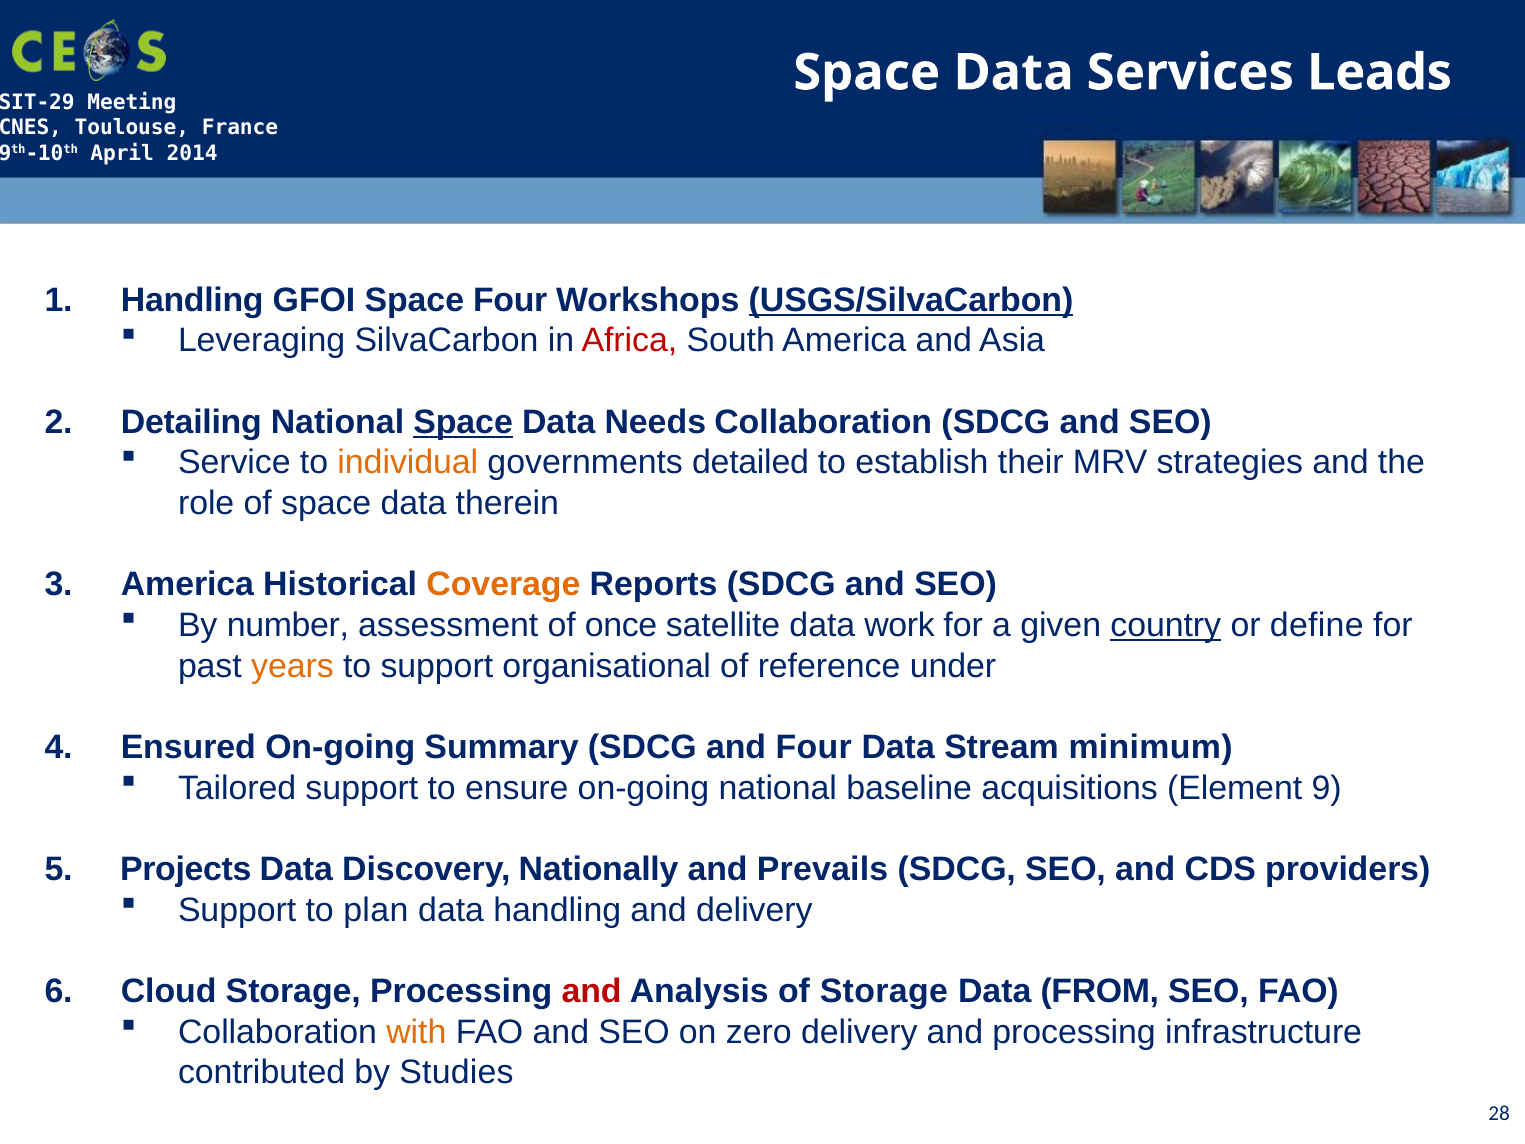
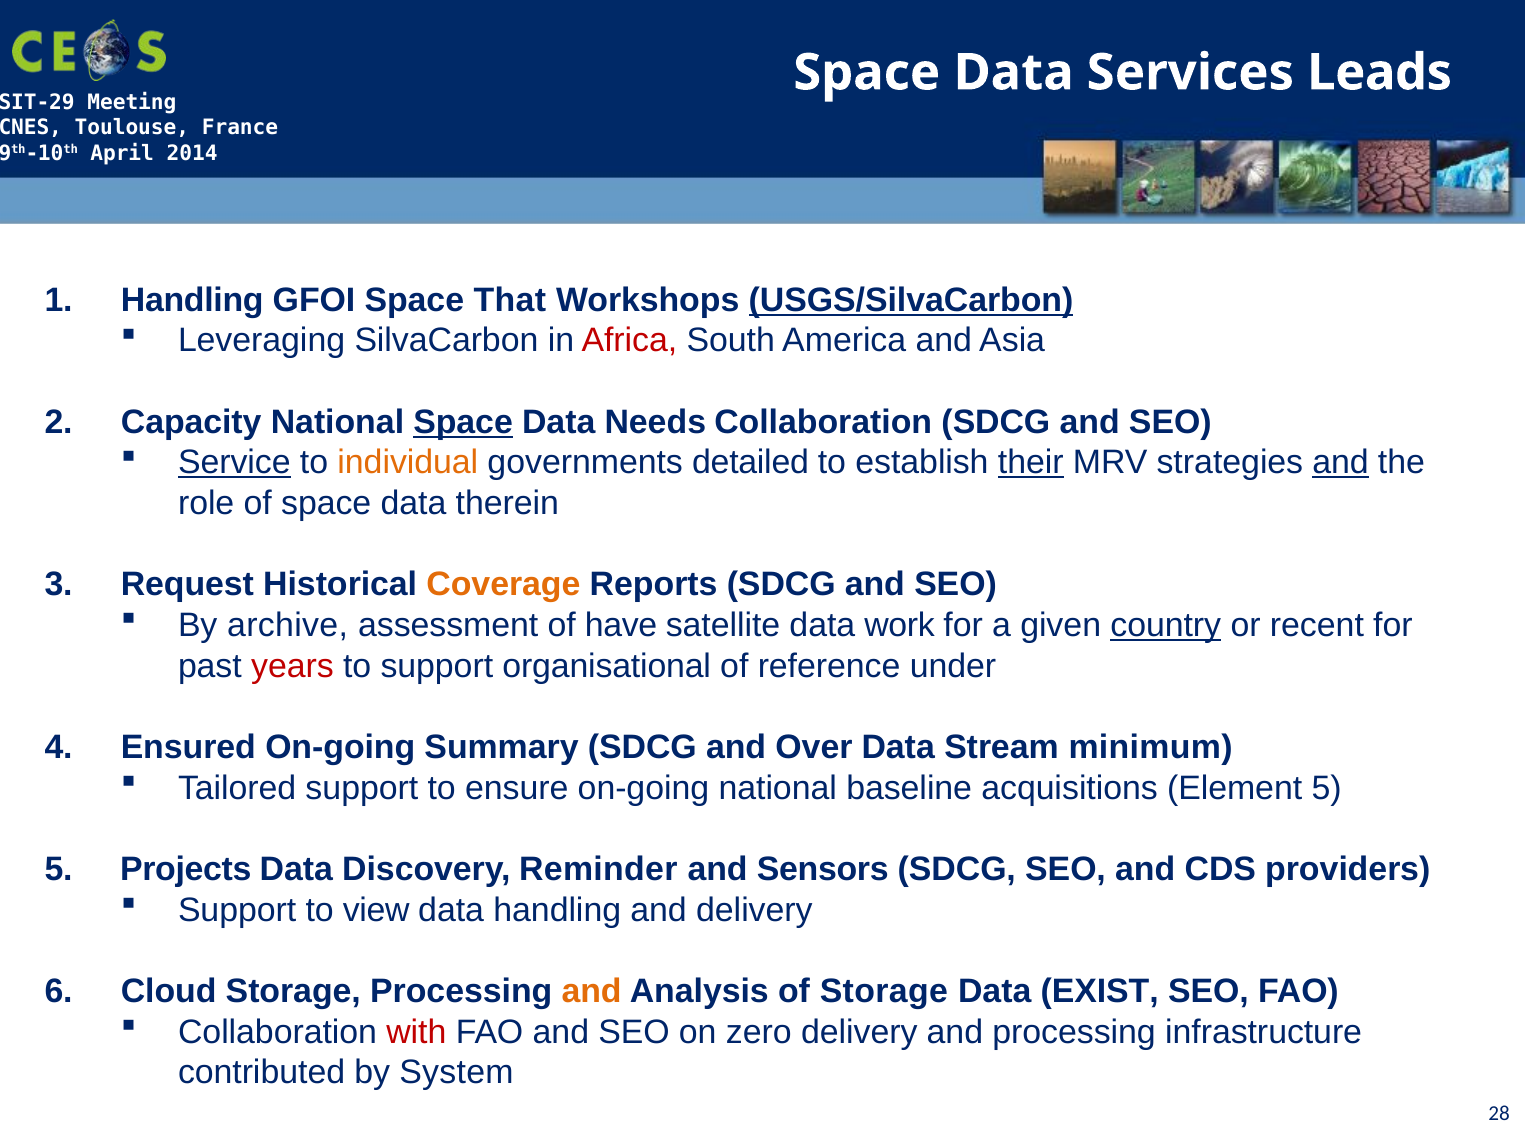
Space Four: Four -> That (510, 300)
Detailing: Detailing -> Capacity (191, 422)
Service underline: none -> present (234, 463)
their underline: none -> present (1031, 463)
and underline: none -> present (1341, 463)
3 America: America -> Request (187, 585)
number: number -> archive (288, 625)
once: once -> have (621, 625)
define: define -> recent (1317, 625)
years colour: orange -> red (292, 666)
and Four: Four -> Over (814, 747)
Element 9: 9 -> 5 (1327, 788)
Nationally: Nationally -> Reminder (598, 869)
Prevails: Prevails -> Sensors (823, 869)
plan: plan -> view (376, 910)
and colour: red -> orange (592, 991)
FROM: FROM -> EXIST (1100, 991)
with colour: orange -> red (416, 1032)
Studies: Studies -> System (456, 1072)
